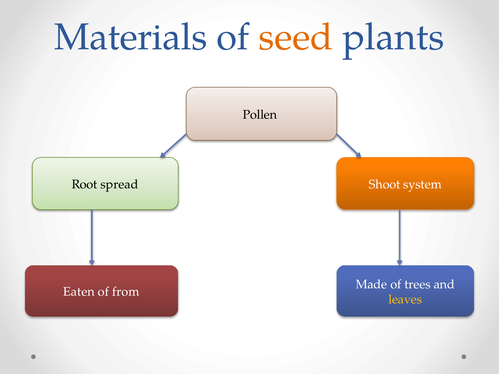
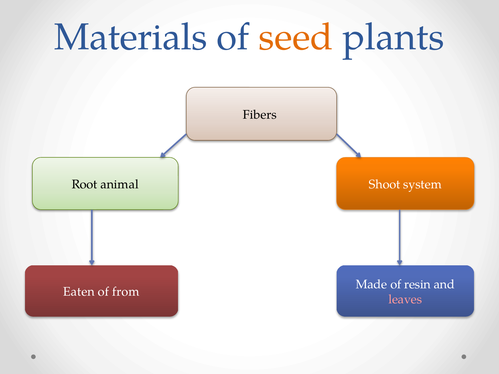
Pollen: Pollen -> Fibers (260, 115)
spread: spread -> animal (120, 184)
trees: trees -> resin (418, 285)
leaves colour: yellow -> pink (405, 300)
